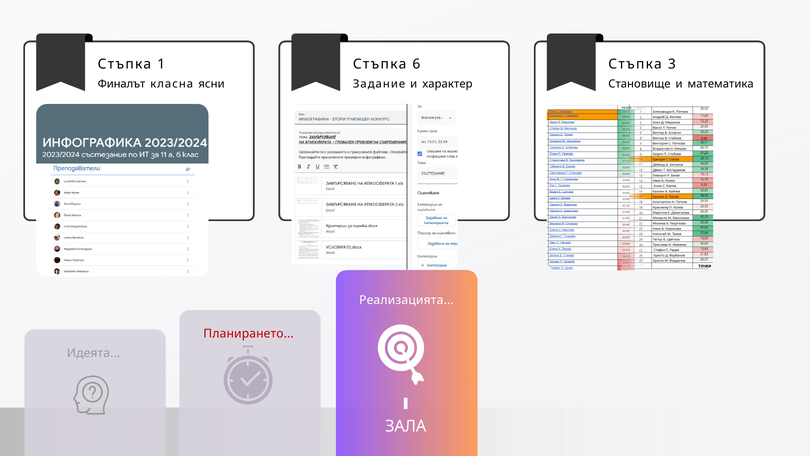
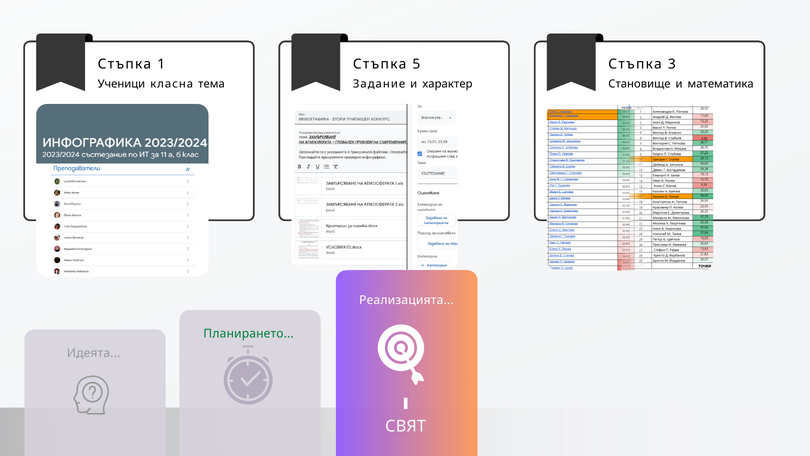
6: 6 -> 5 (416, 64)
Финалът: Финалът -> Ученици (121, 84)
ясни: ясни -> тема (212, 84)
Планирането colour: red -> green (249, 334)
ЗАЛА: ЗАЛА -> СВЯТ (406, 426)
